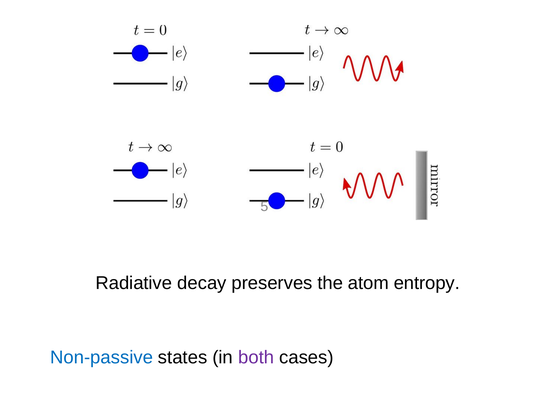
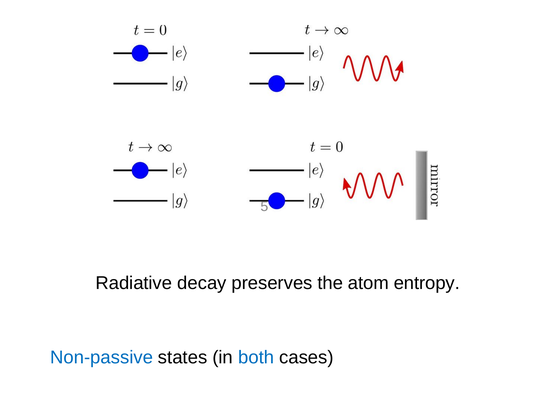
both colour: purple -> blue (256, 358)
